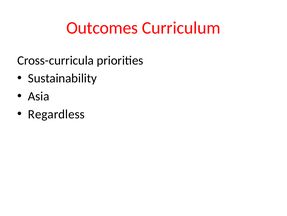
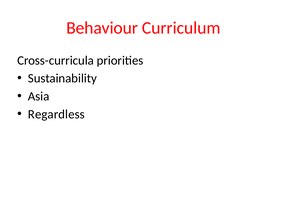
Outcomes: Outcomes -> Behaviour (102, 28)
